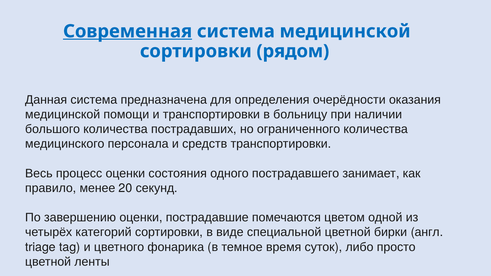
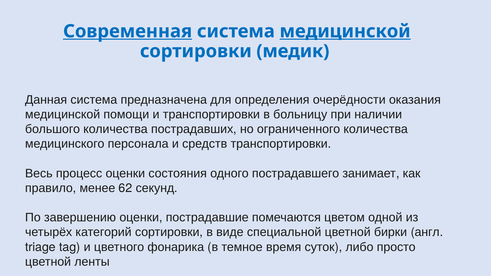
медицинской underline: none -> present (345, 31)
рядом: рядом -> медик (293, 51)
20: 20 -> 62 (125, 188)
